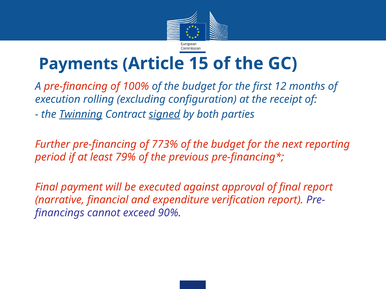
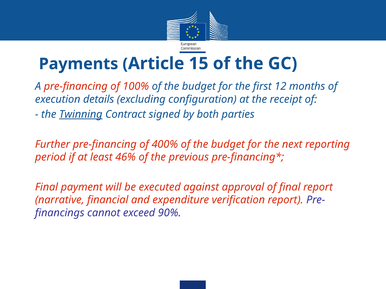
rolling: rolling -> details (99, 99)
signed underline: present -> none (164, 114)
773%: 773% -> 400% (165, 145)
79%: 79% -> 46% (126, 157)
